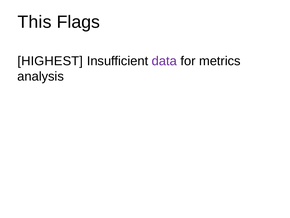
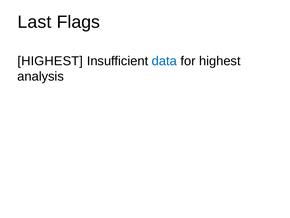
This: This -> Last (34, 22)
data colour: purple -> blue (164, 61)
for metrics: metrics -> highest (220, 61)
